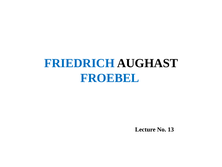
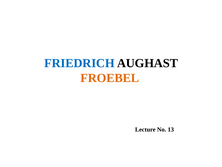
FROEBEL colour: blue -> orange (110, 78)
